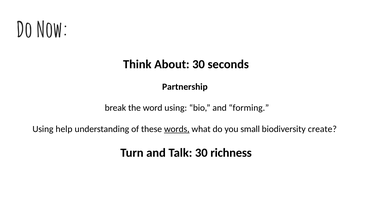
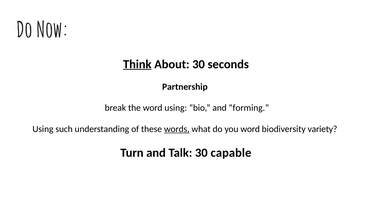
Think underline: none -> present (137, 64)
help: help -> such (64, 129)
you small: small -> word (250, 129)
create: create -> variety (322, 129)
richness: richness -> capable (231, 153)
